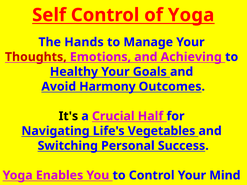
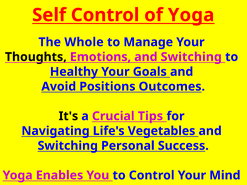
Hands: Hands -> Whole (84, 42)
Thoughts colour: red -> black (36, 57)
Emotions and Achieving: Achieving -> Switching (191, 57)
Harmony: Harmony -> Positions (107, 87)
Half: Half -> Tips (150, 116)
